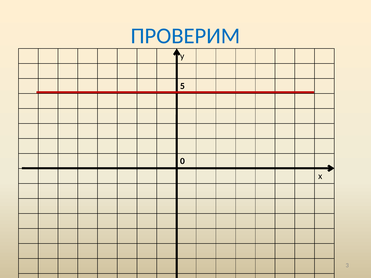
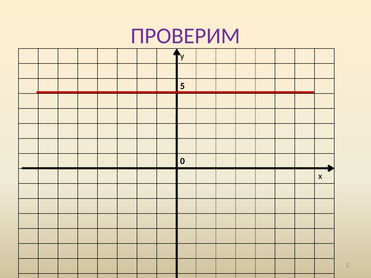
ПРОВЕРИМ colour: blue -> purple (185, 36)
